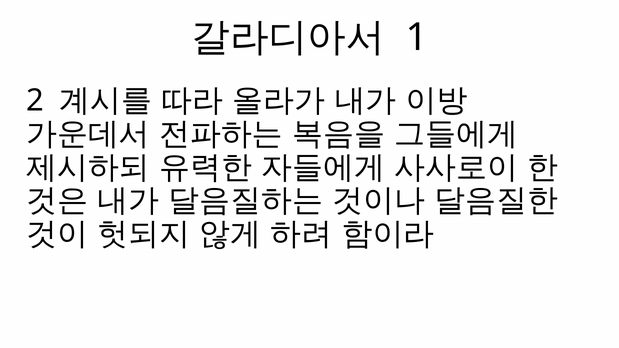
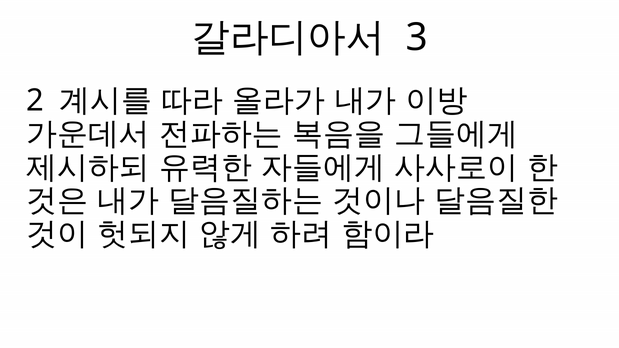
1: 1 -> 3 (417, 37)
